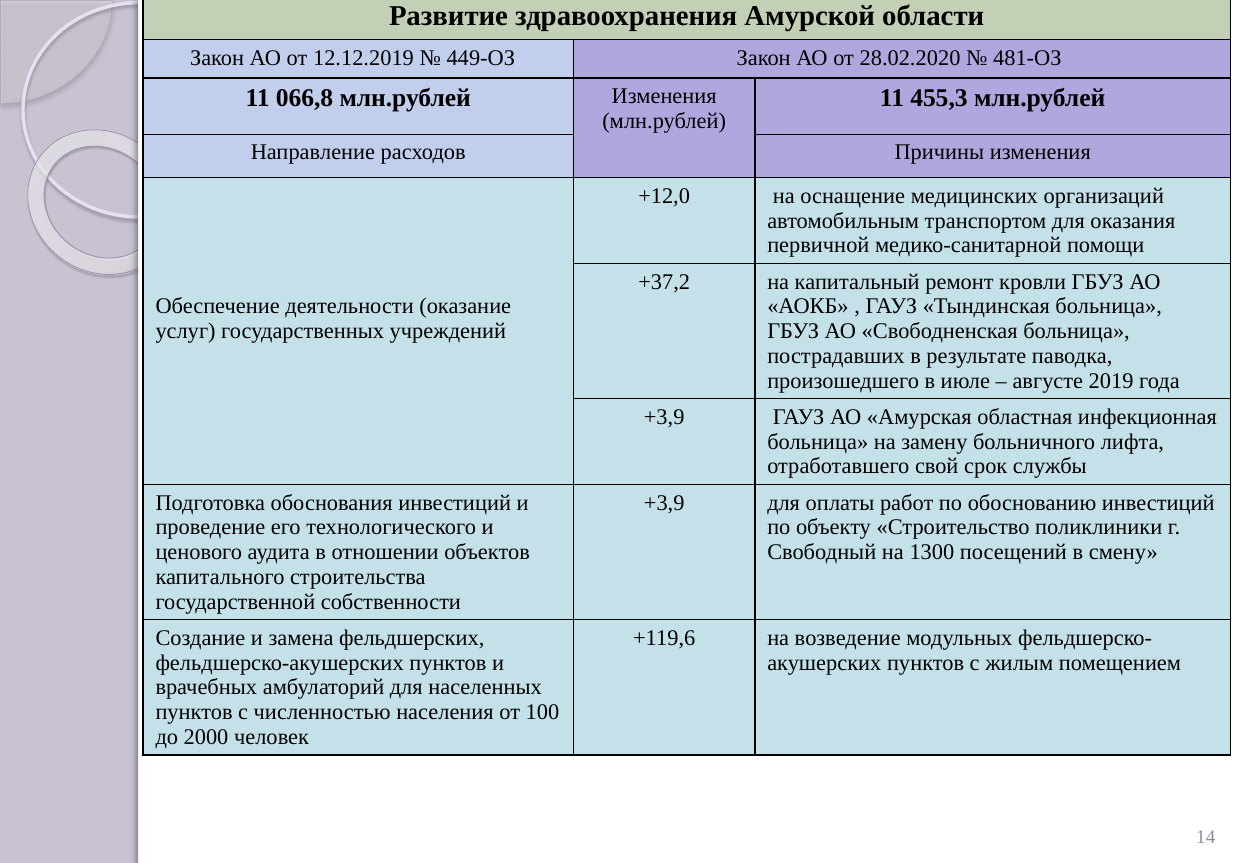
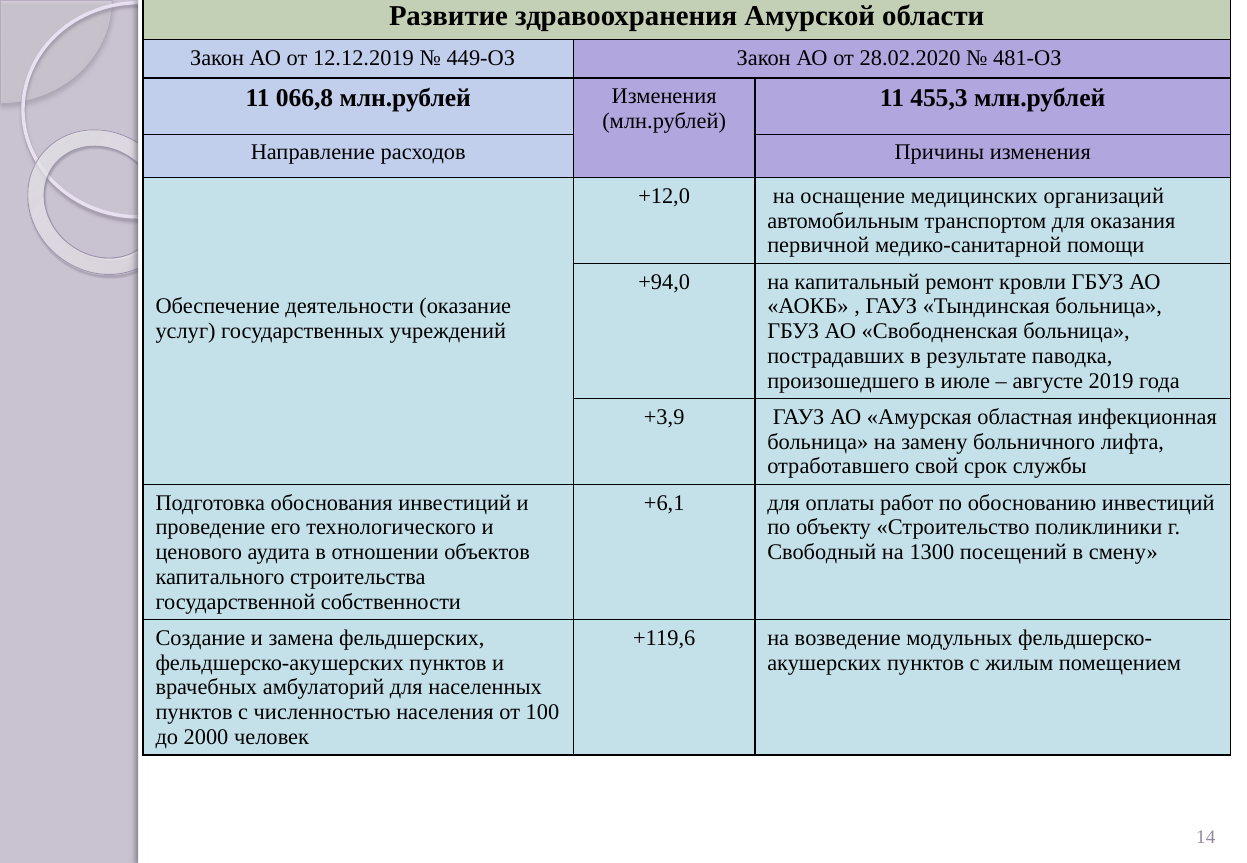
+37,2: +37,2 -> +94,0 (664, 282)
+3,9: +3,9 -> +6,1 (664, 503)
